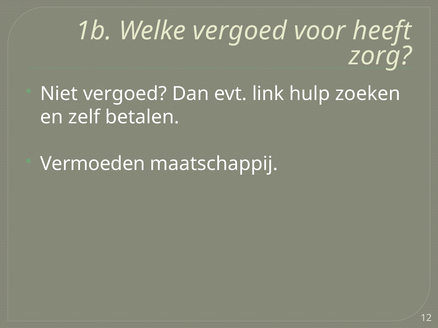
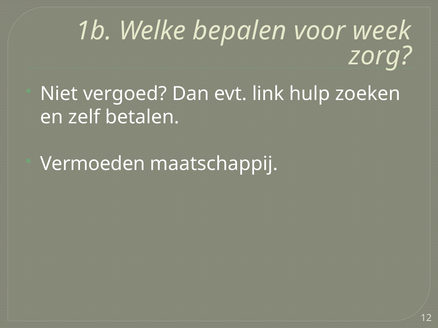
Welke vergoed: vergoed -> bepalen (240, 31)
heeft: heeft -> week (382, 31)
